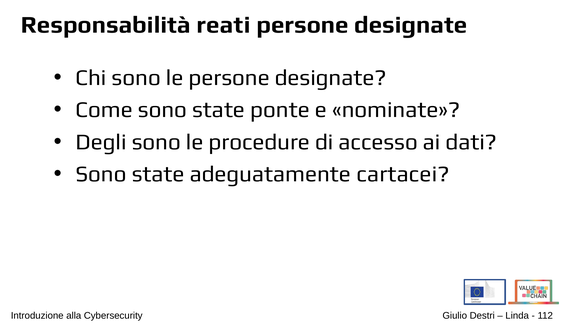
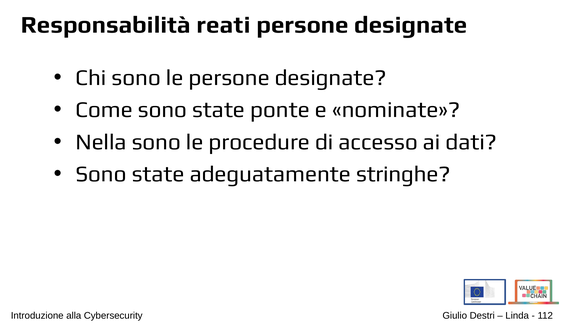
Degli: Degli -> Nella (101, 142)
cartacei: cartacei -> stringhe (403, 174)
